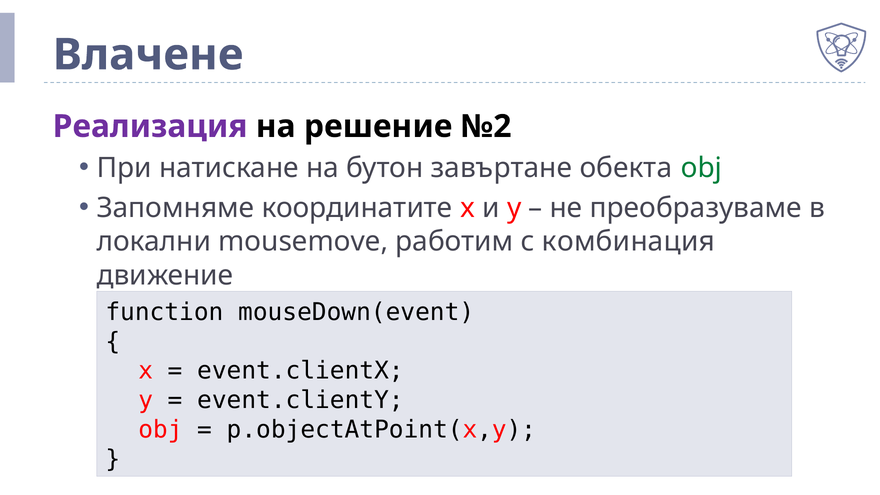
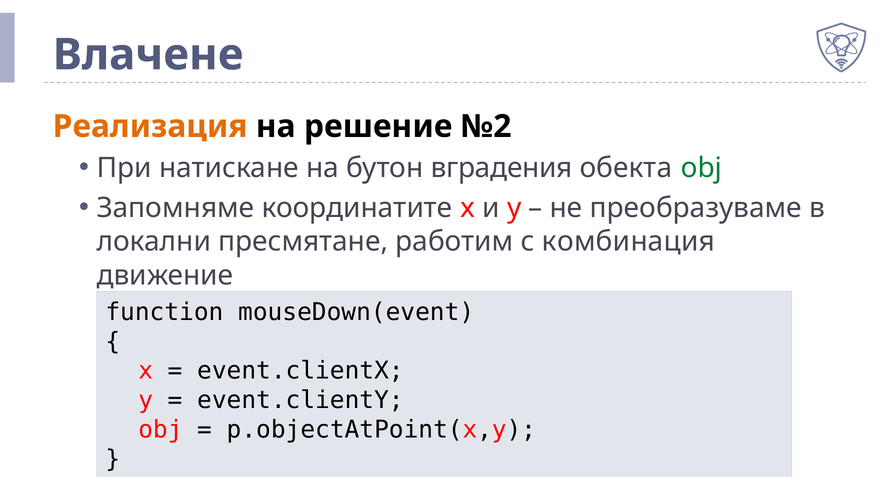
Реализация colour: purple -> orange (150, 126)
завъртане: завъртане -> вградения (502, 168)
mousemove: mousemove -> пресмятане (303, 242)
